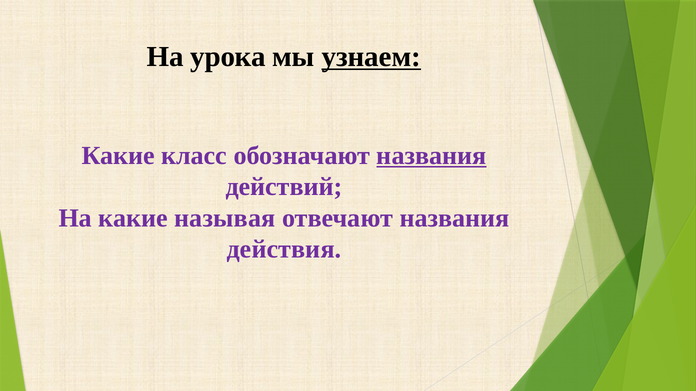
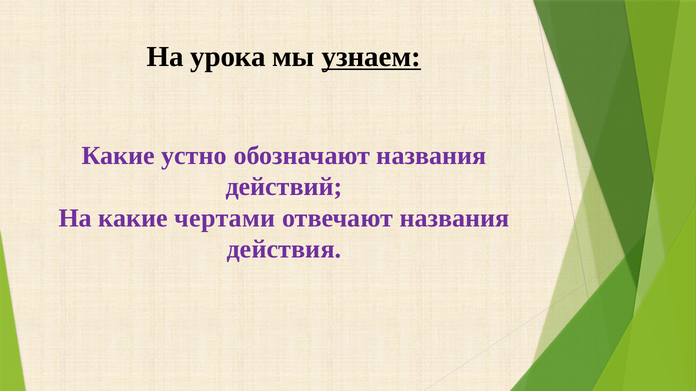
класс: класс -> устно (194, 156)
названия underline: present -> none (431, 156)
называя: называя -> чертами (225, 218)
